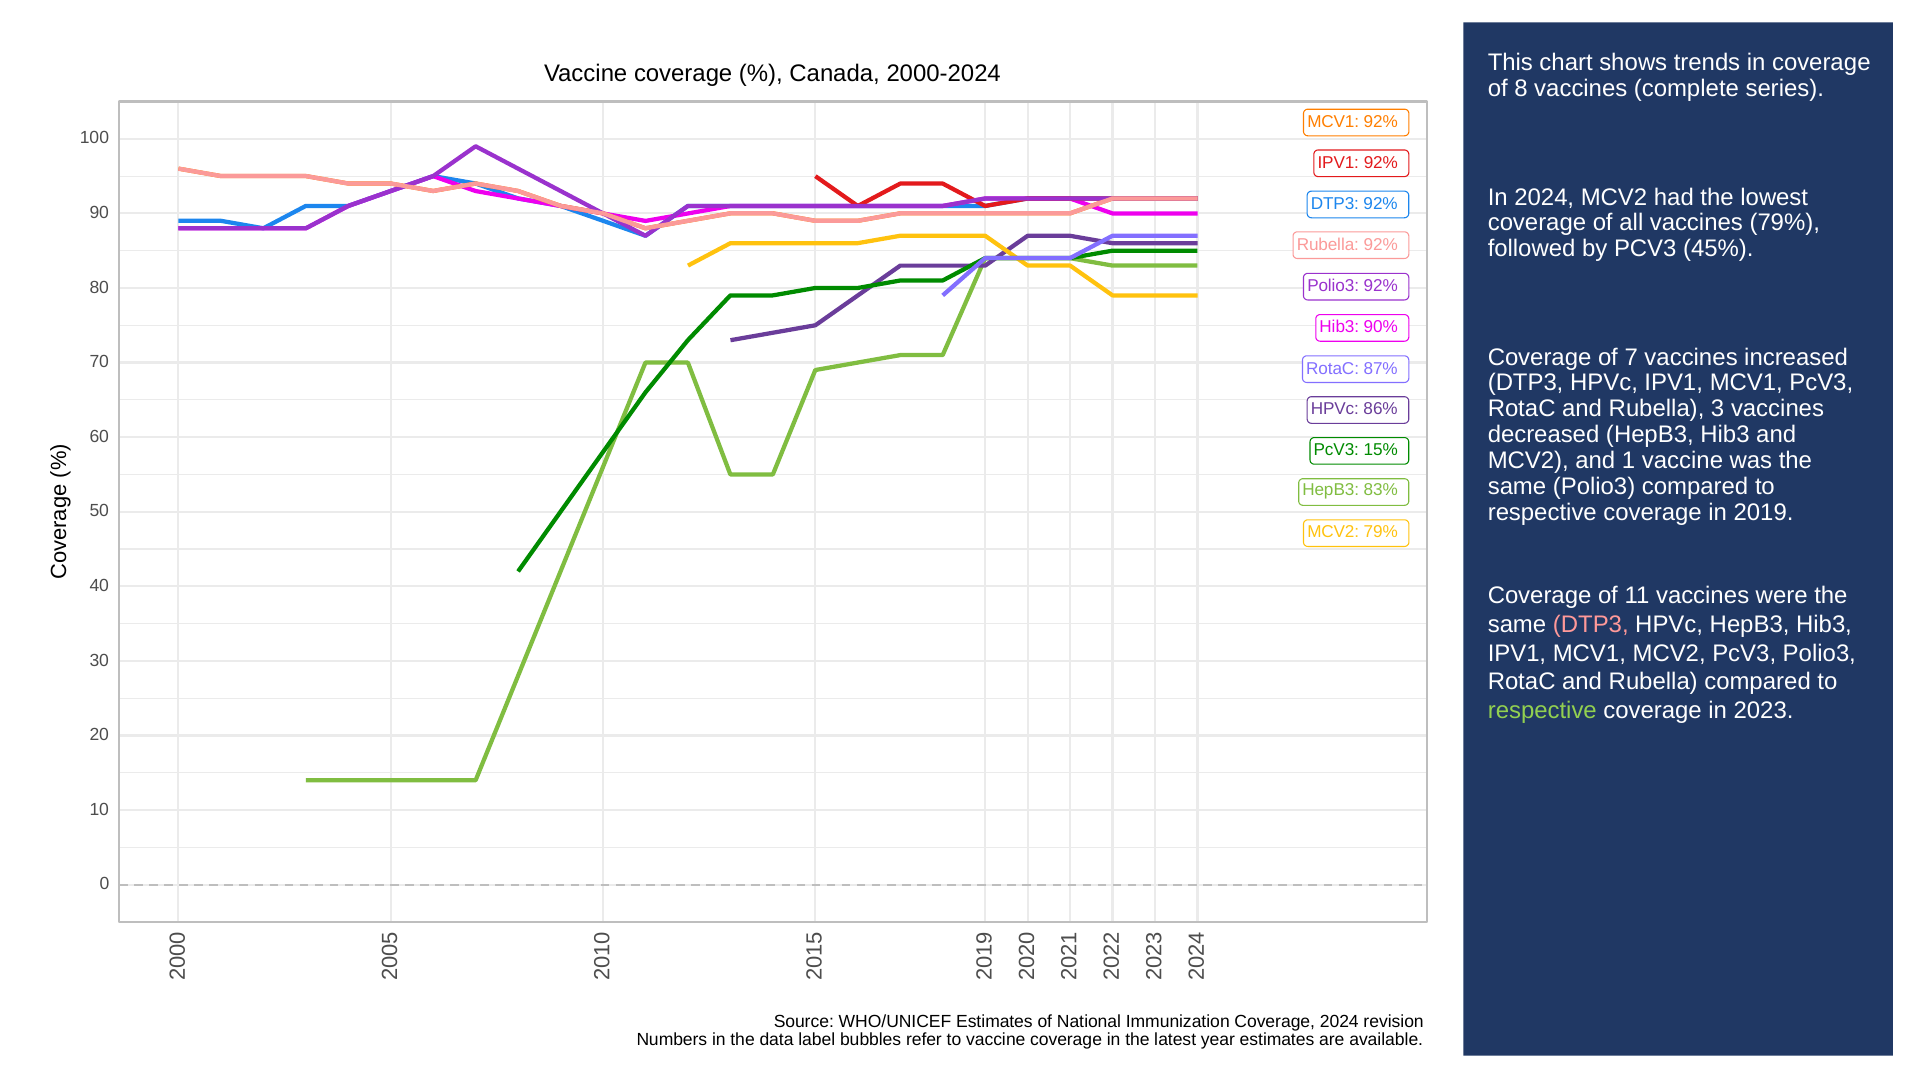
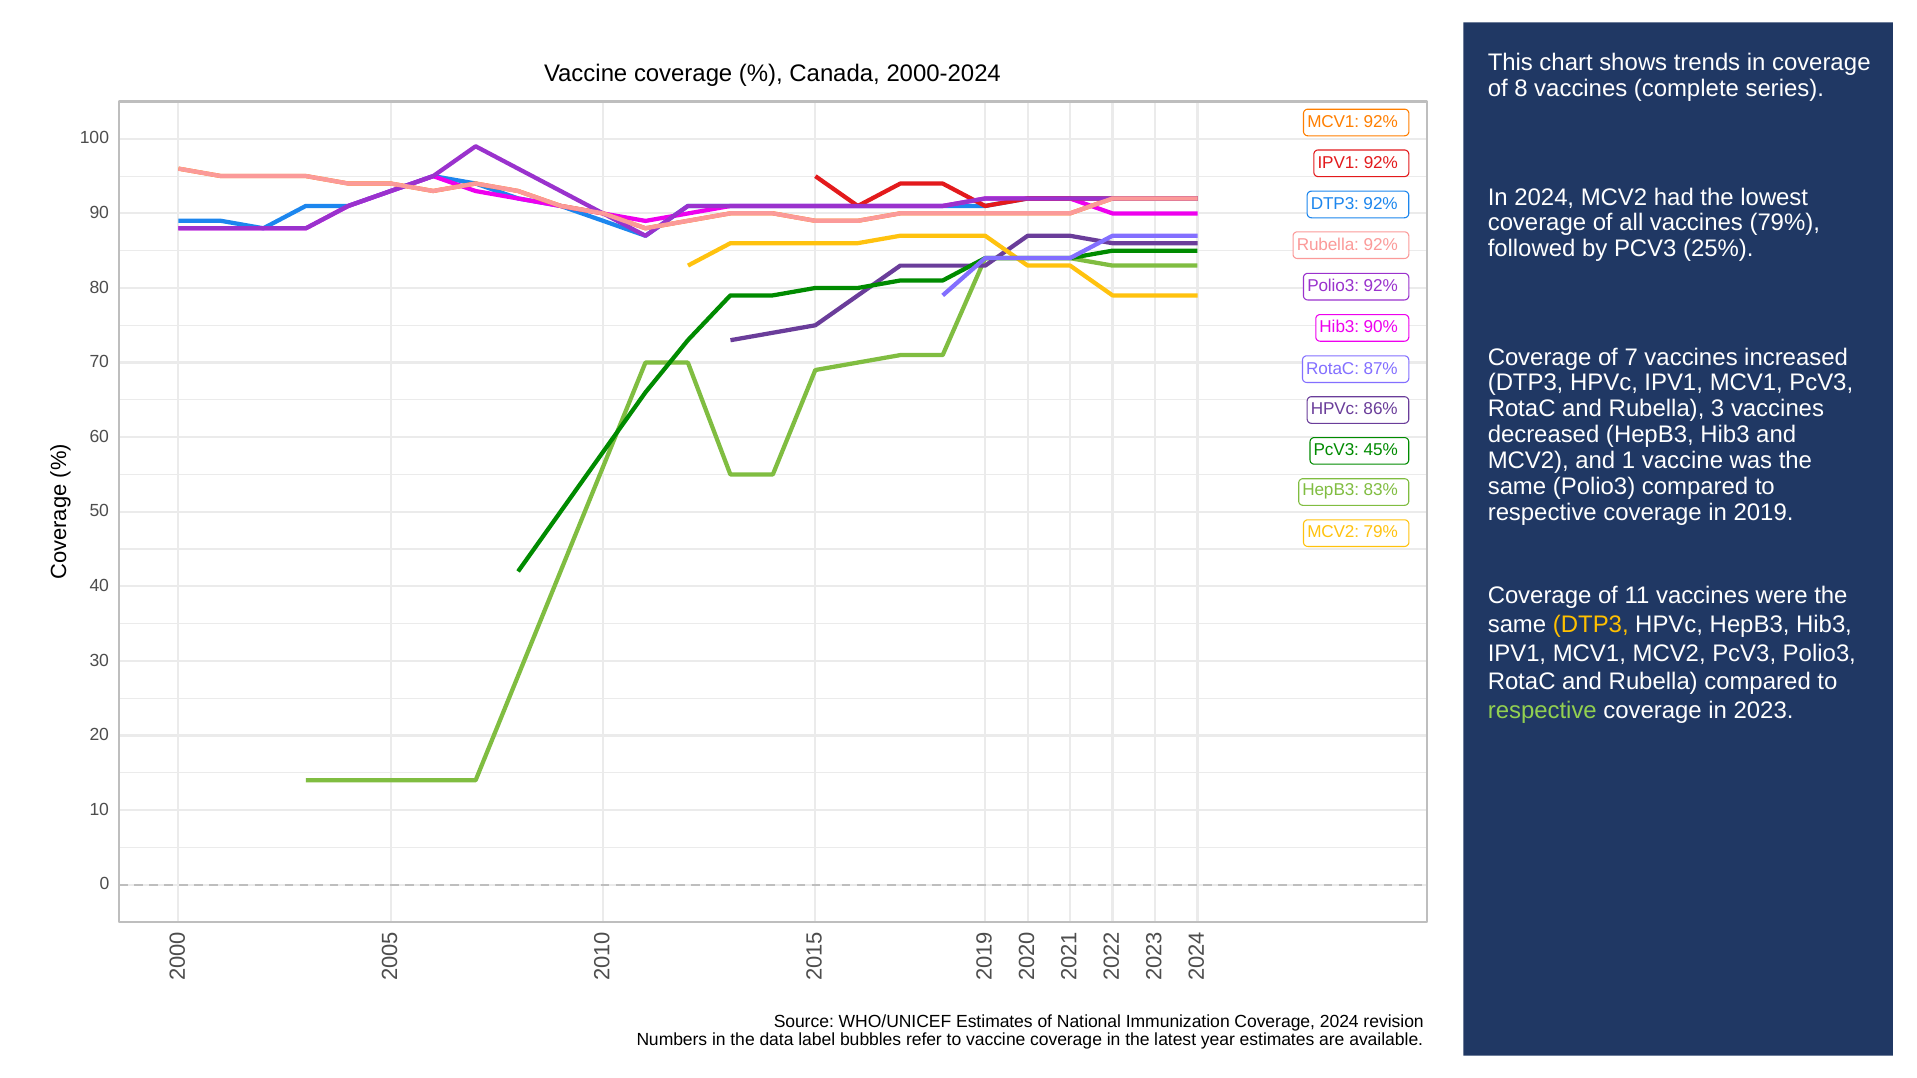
45%: 45% -> 25% (1718, 249)
15%: 15% -> 45% (1381, 450)
DTP3 colour: pink -> yellow (1591, 625)
